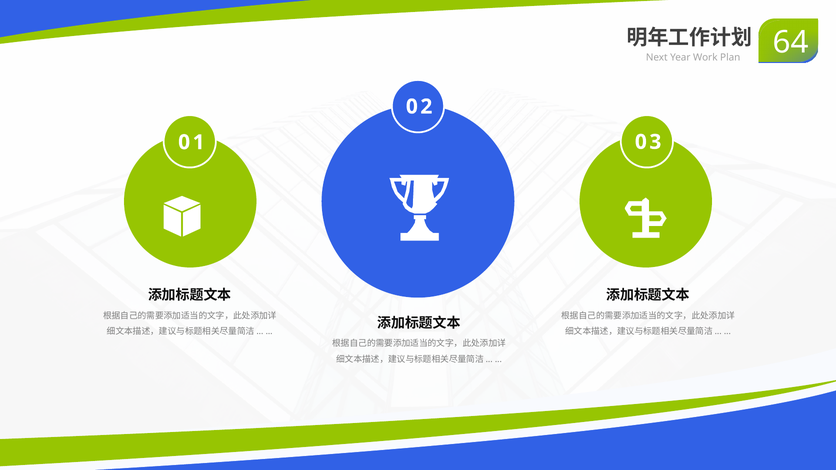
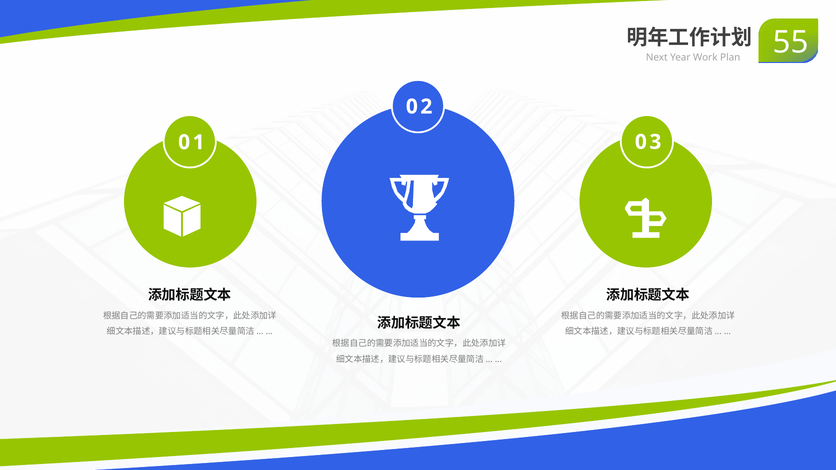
64: 64 -> 55 (791, 43)
